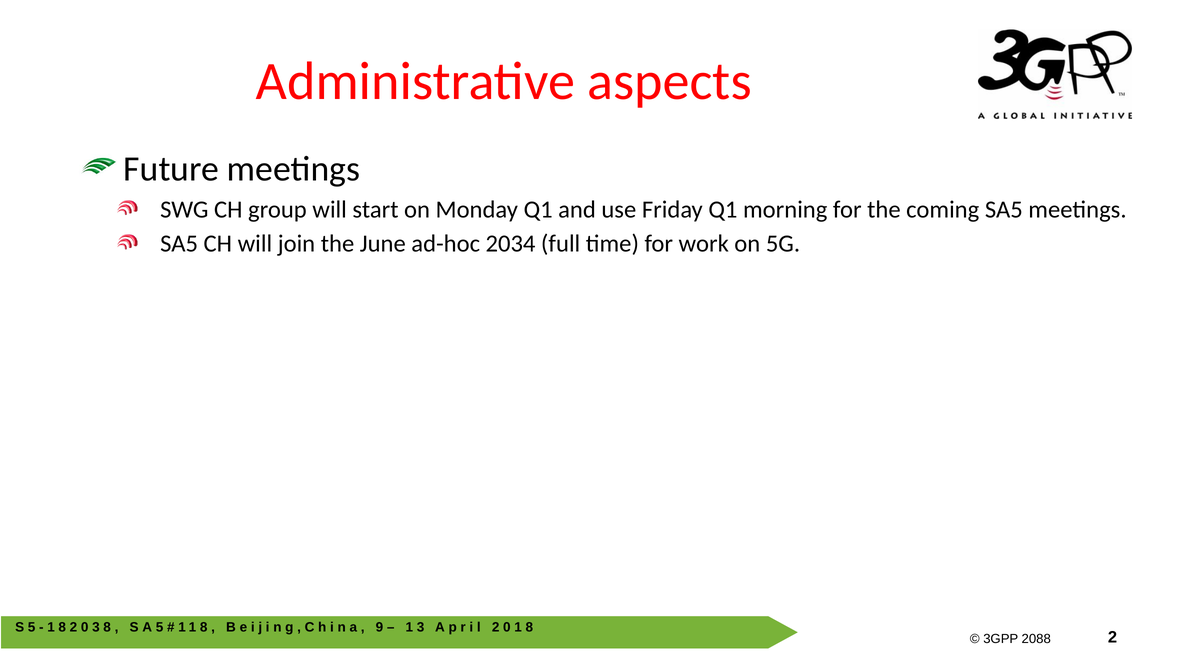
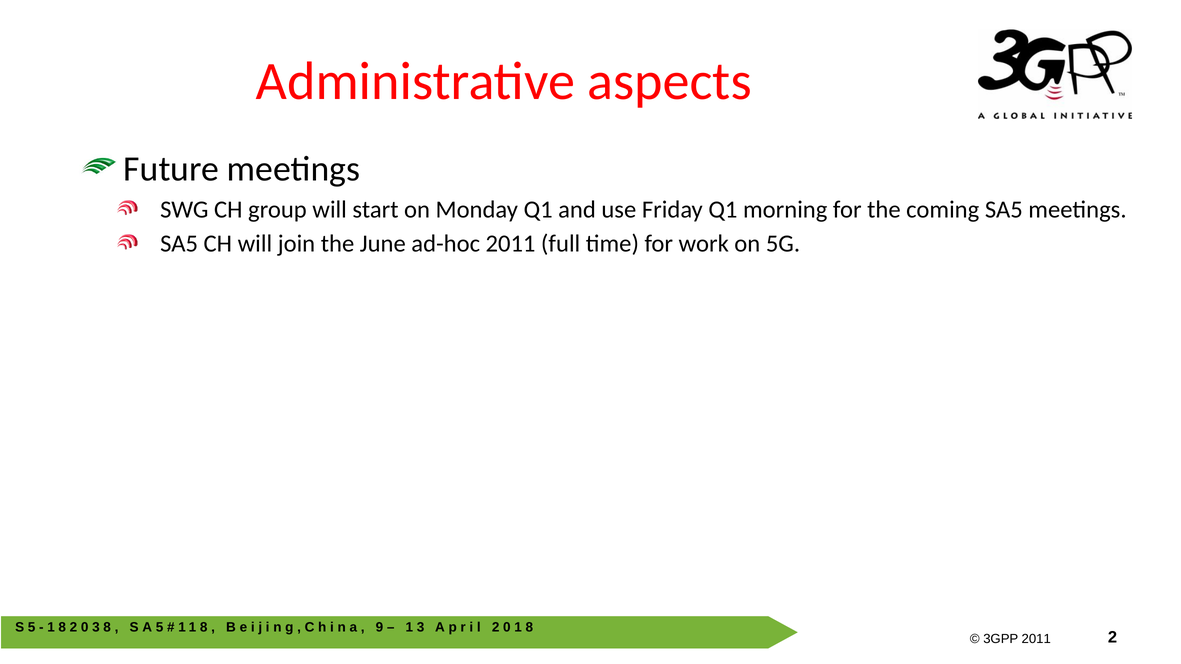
ad-hoc 2034: 2034 -> 2011 (511, 244)
2088: 2088 -> 2011 (1036, 639)
